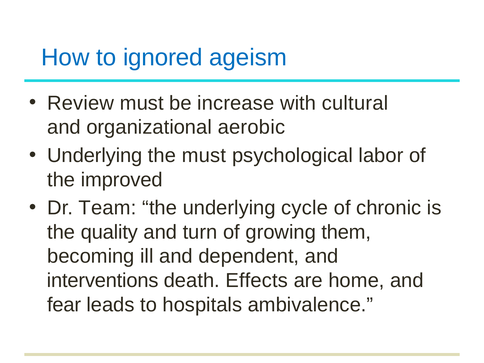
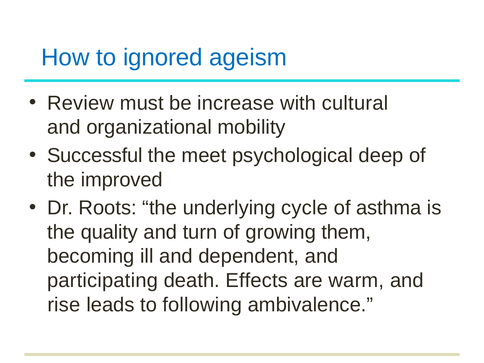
aerobic: aerobic -> mobility (252, 127)
Underlying: Underlying -> Successful (95, 155)
the must: must -> meet (204, 155)
labor: labor -> deep (381, 155)
Team: Team -> Roots (108, 208)
chronic: chronic -> asthma (389, 208)
interventions: interventions -> participating (103, 281)
home: home -> warm (356, 281)
fear: fear -> rise (64, 305)
hospitals: hospitals -> following (202, 305)
